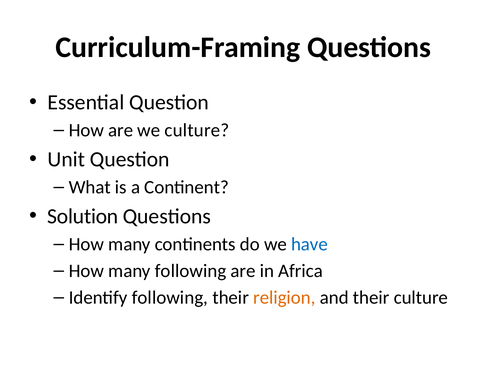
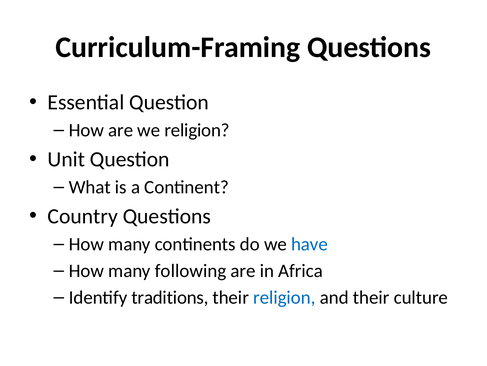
we culture: culture -> religion (197, 130)
Solution: Solution -> Country (83, 216)
Identify following: following -> traditions (170, 297)
religion colour: orange -> blue (284, 297)
